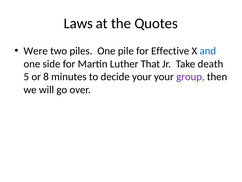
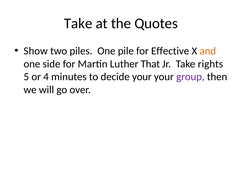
Laws: Laws -> Take (78, 23)
Were: Were -> Show (36, 51)
and colour: blue -> orange (208, 51)
death: death -> rights (210, 64)
8: 8 -> 4 (46, 77)
